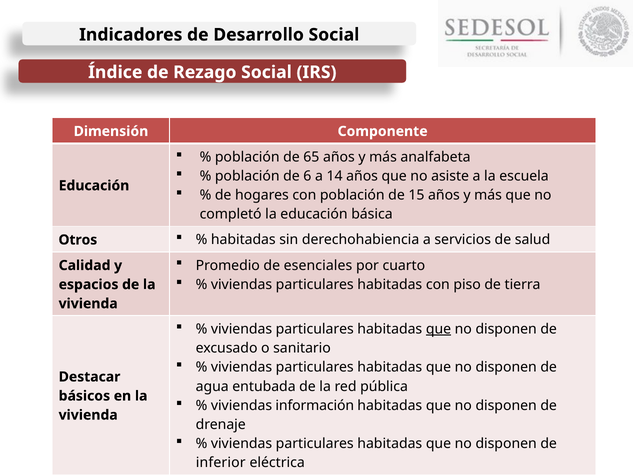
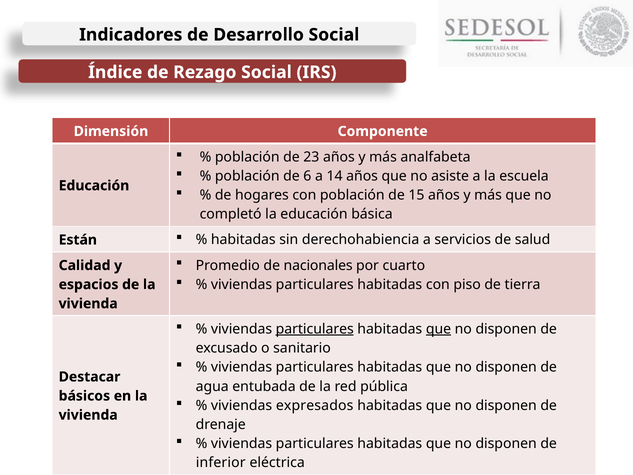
65: 65 -> 23 (311, 157)
Otros: Otros -> Están (78, 240)
esenciales: esenciales -> nacionales (318, 265)
particulares underline: none -> present (315, 329)
información: información -> expresados (315, 405)
